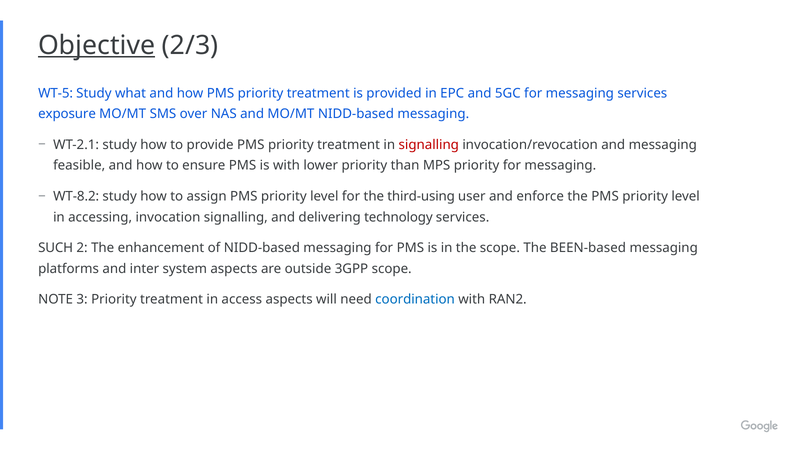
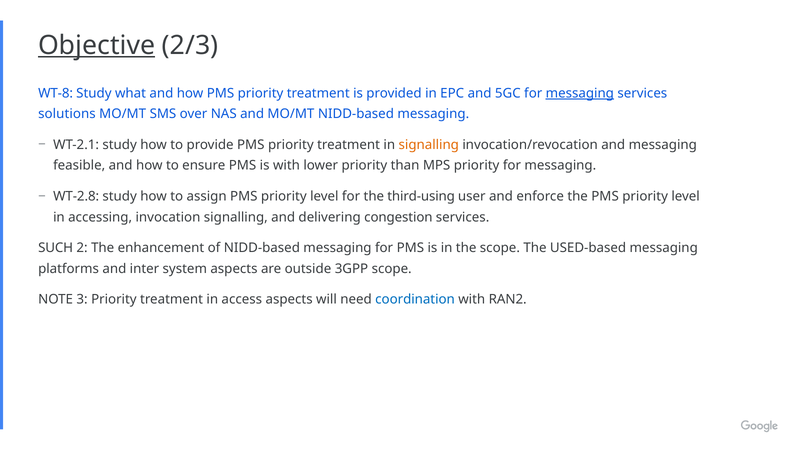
WT-5: WT-5 -> WT-8 (56, 93)
messaging underline: none -> present (580, 93)
exposure: exposure -> solutions (67, 114)
signalling colour: red -> orange (429, 145)
WT-8.2: WT-8.2 -> WT-2.8 (76, 196)
technology: technology -> congestion (398, 217)
BEEN-based: BEEN-based -> USED-based (588, 248)
